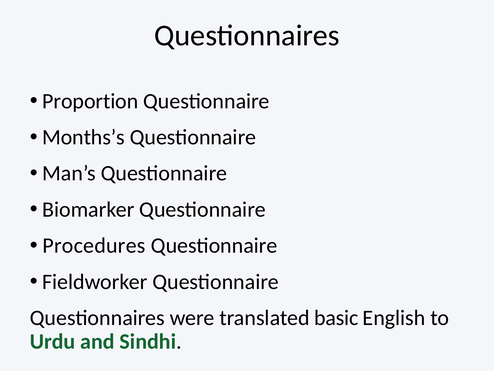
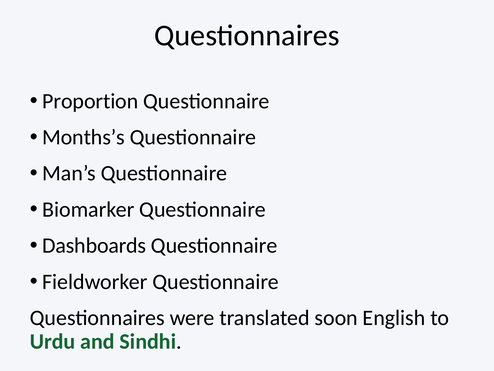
Procedures: Procedures -> Dashboards (94, 245)
basic: basic -> soon (336, 317)
